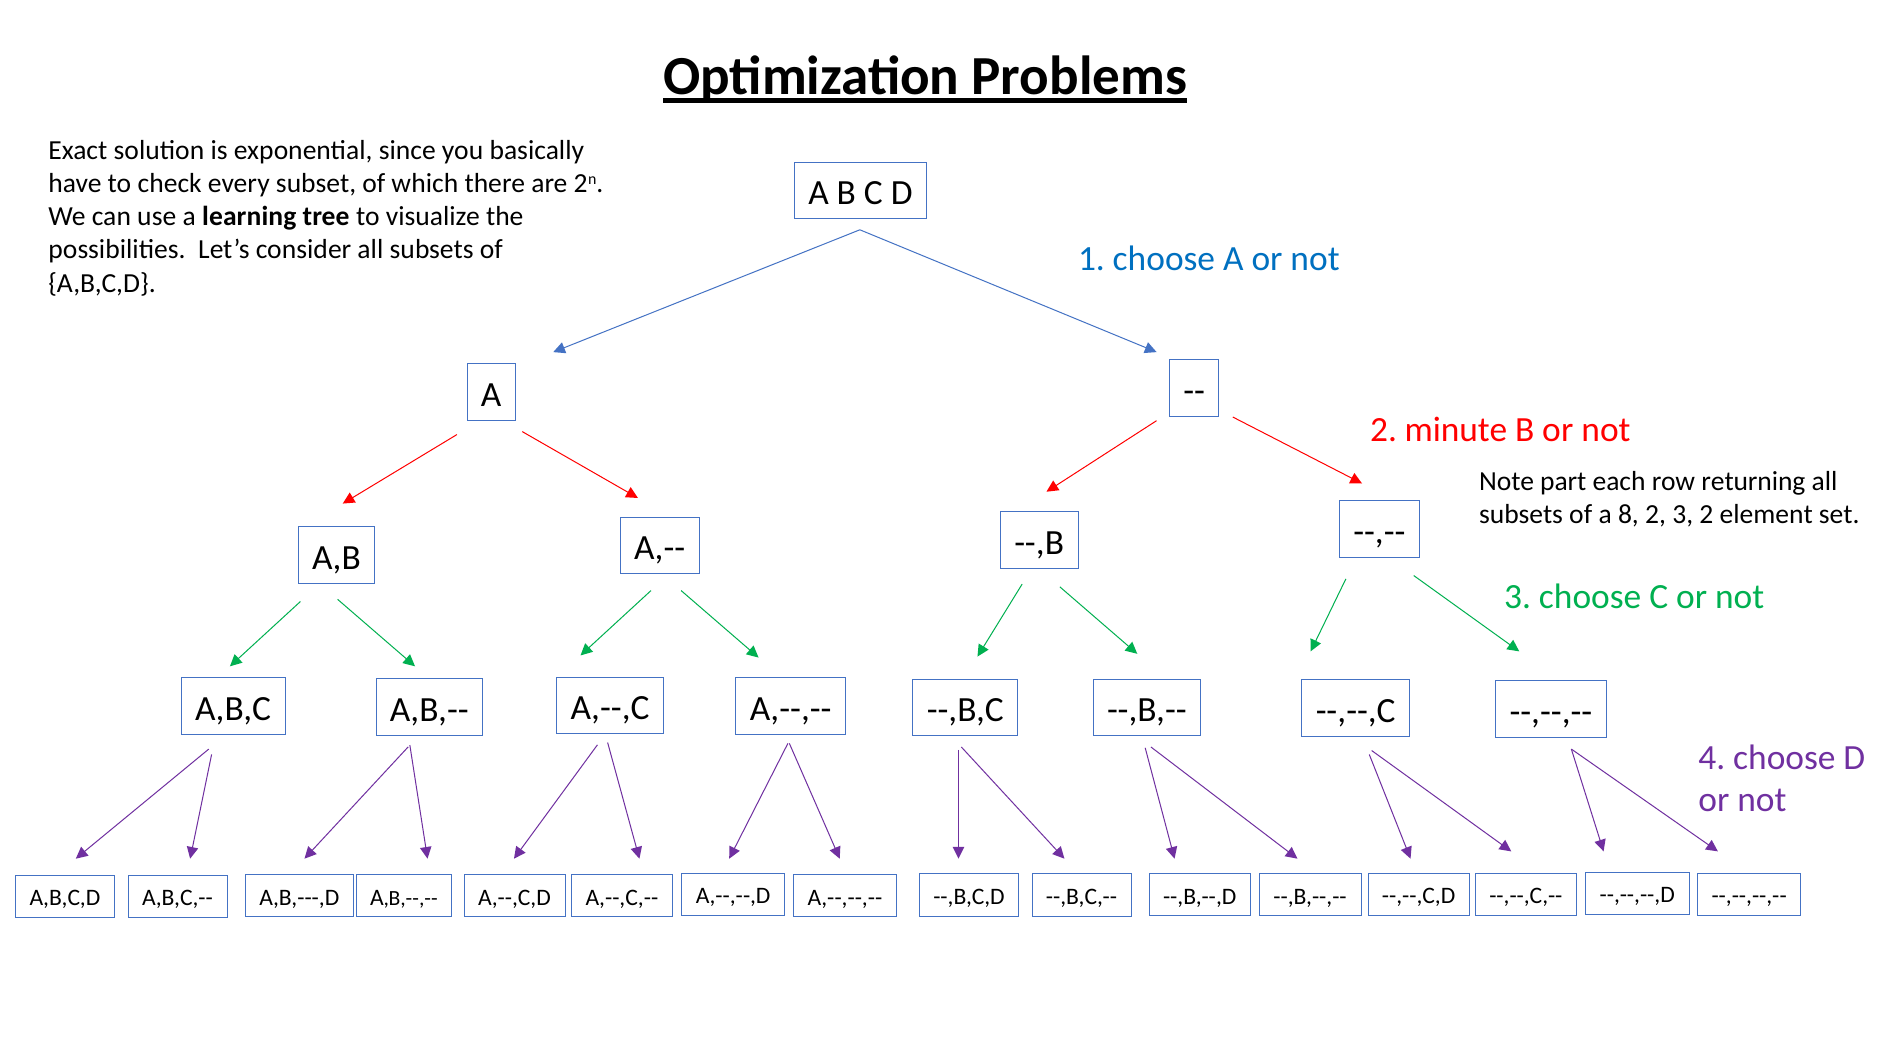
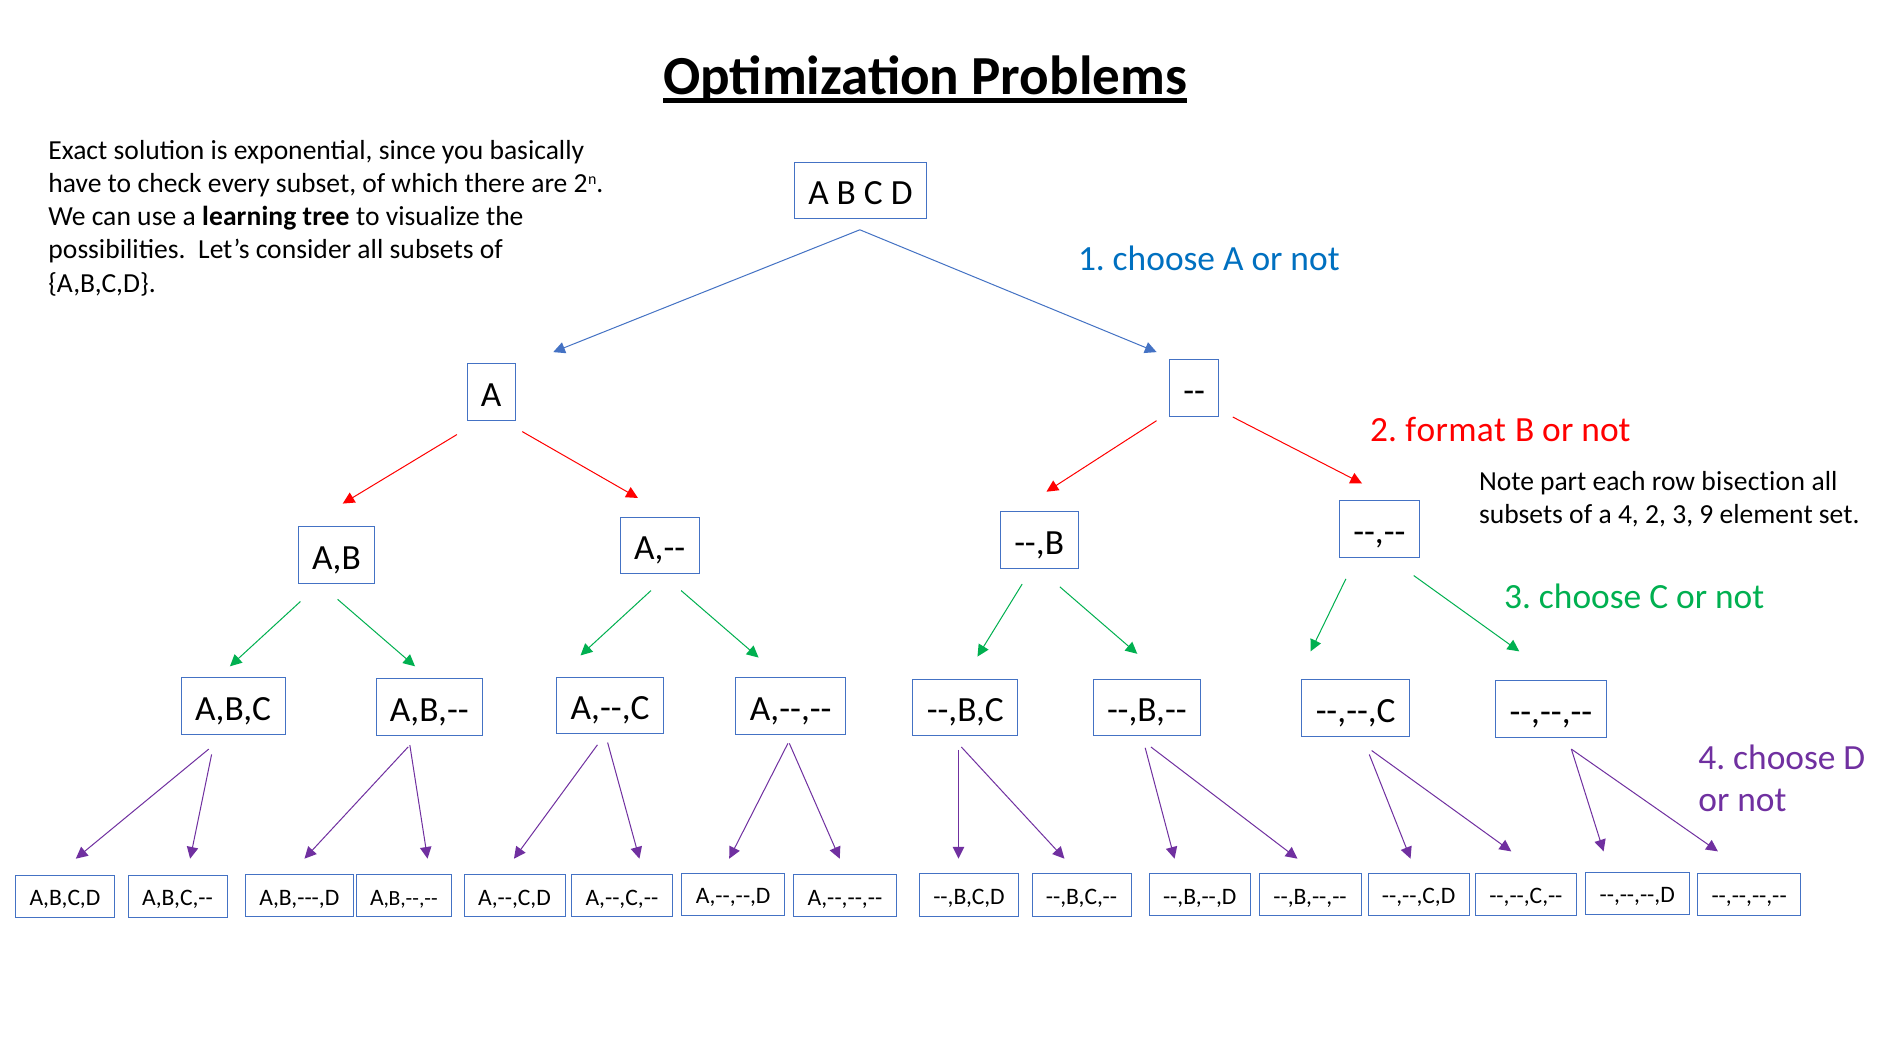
minute: minute -> format (1456, 430)
returning: returning -> bisection (1753, 482)
a 8: 8 -> 4 (1628, 515)
3 2: 2 -> 9 (1706, 515)
